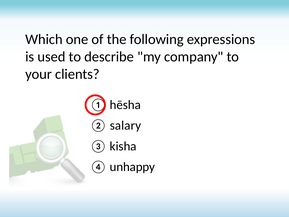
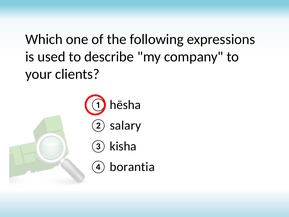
unhappy: unhappy -> borantia (132, 167)
